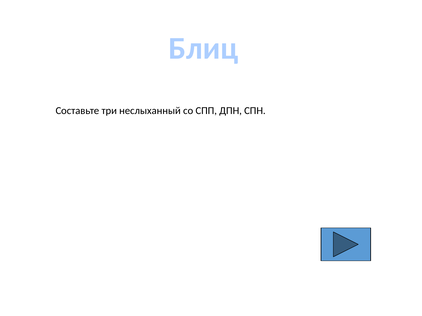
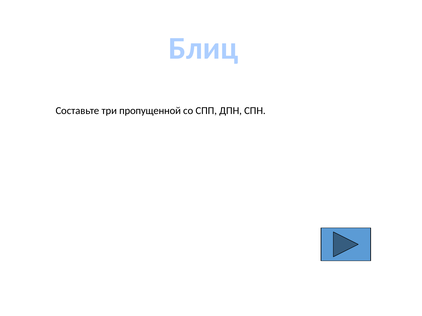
неслыханный: неслыханный -> пропущенной (150, 111)
